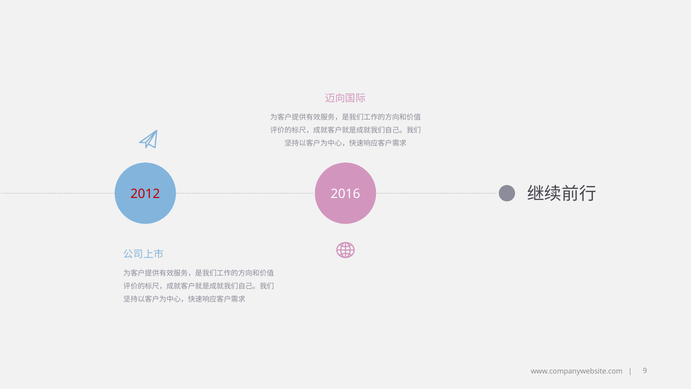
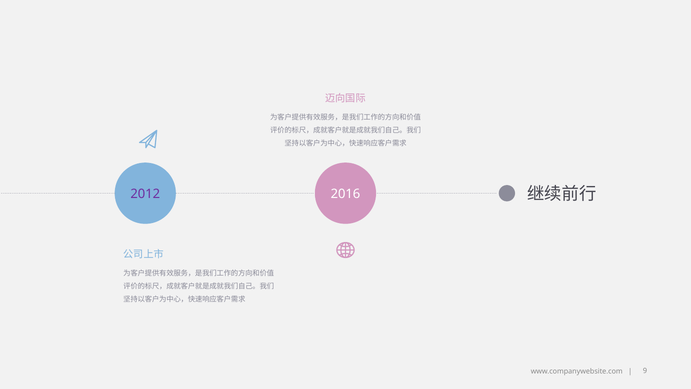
2012 colour: red -> purple (145, 194)
